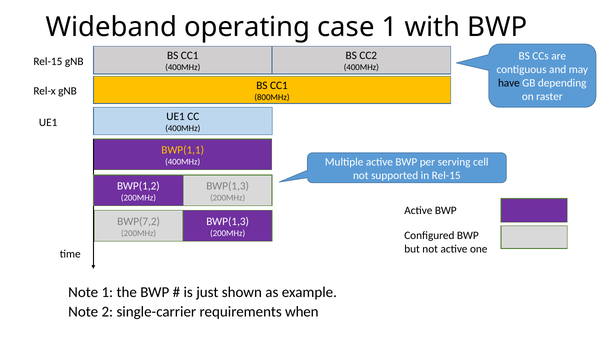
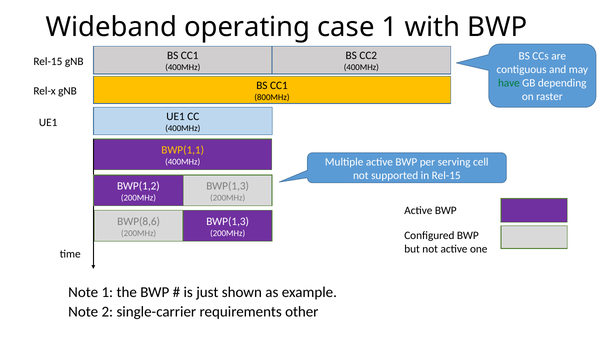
have colour: black -> green (509, 83)
BWP(7,2: BWP(7,2 -> BWP(8,6 (139, 221)
when: when -> other (302, 311)
